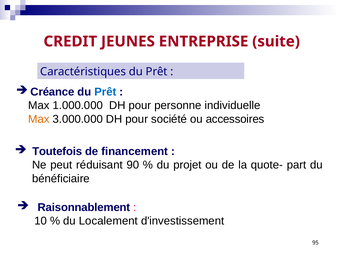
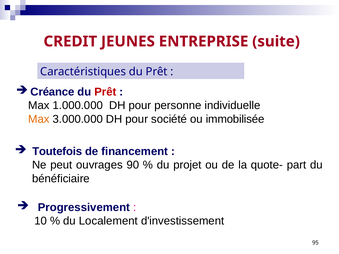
Prêt colour: blue -> red (105, 92)
accessoires: accessoires -> immobilisée (235, 119)
réduisant: réduisant -> ouvrages (99, 165)
Raisonnablement: Raisonnablement -> Progressivement (84, 208)
